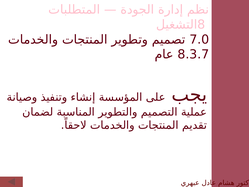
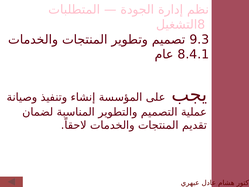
7.0: 7.0 -> 9.3 (199, 39)
8.3.7: 8.3.7 -> 8.4.1 (193, 54)
